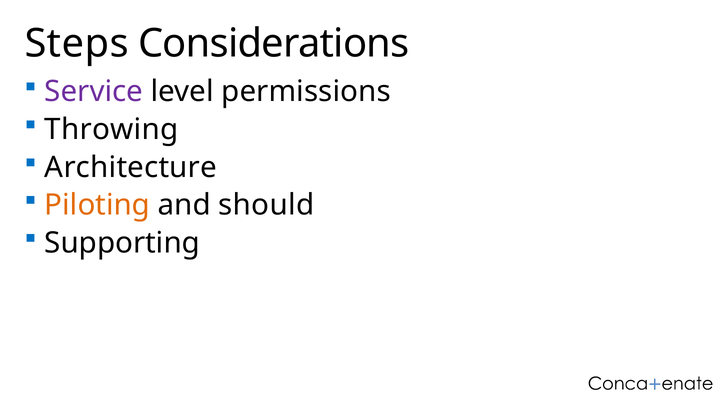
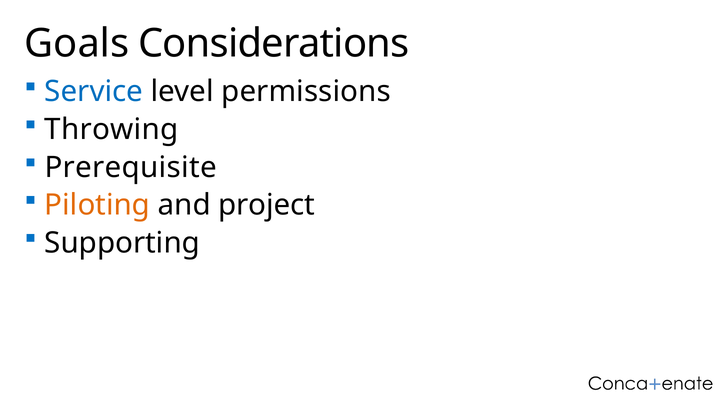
Steps: Steps -> Goals (77, 44)
Service colour: purple -> blue (94, 92)
Architecture: Architecture -> Prerequisite (131, 167)
should: should -> project (267, 205)
